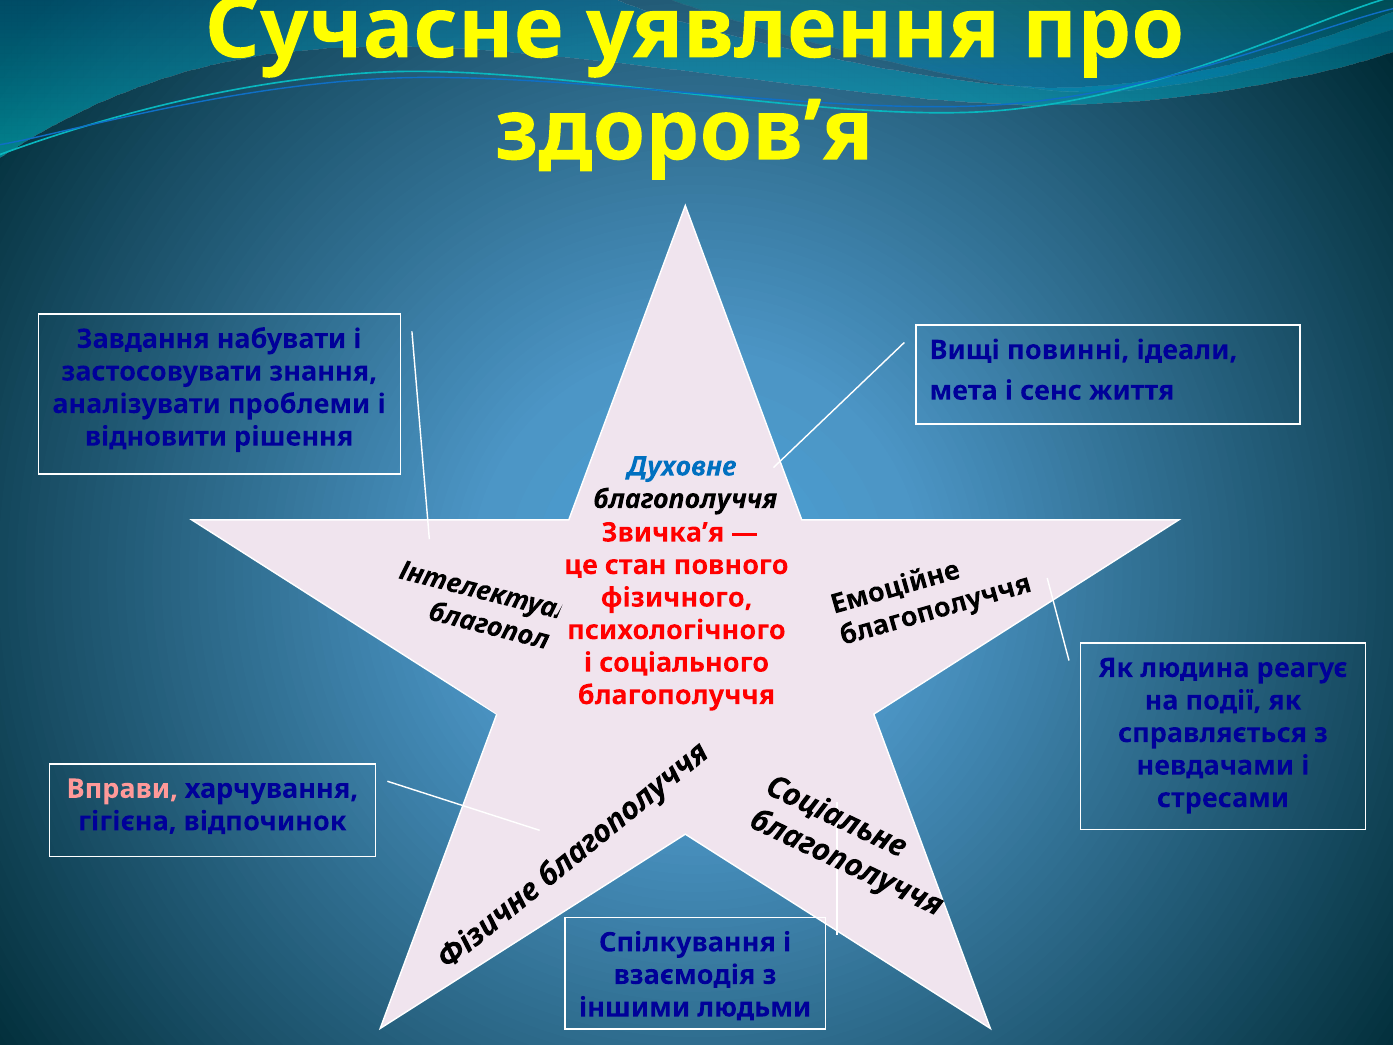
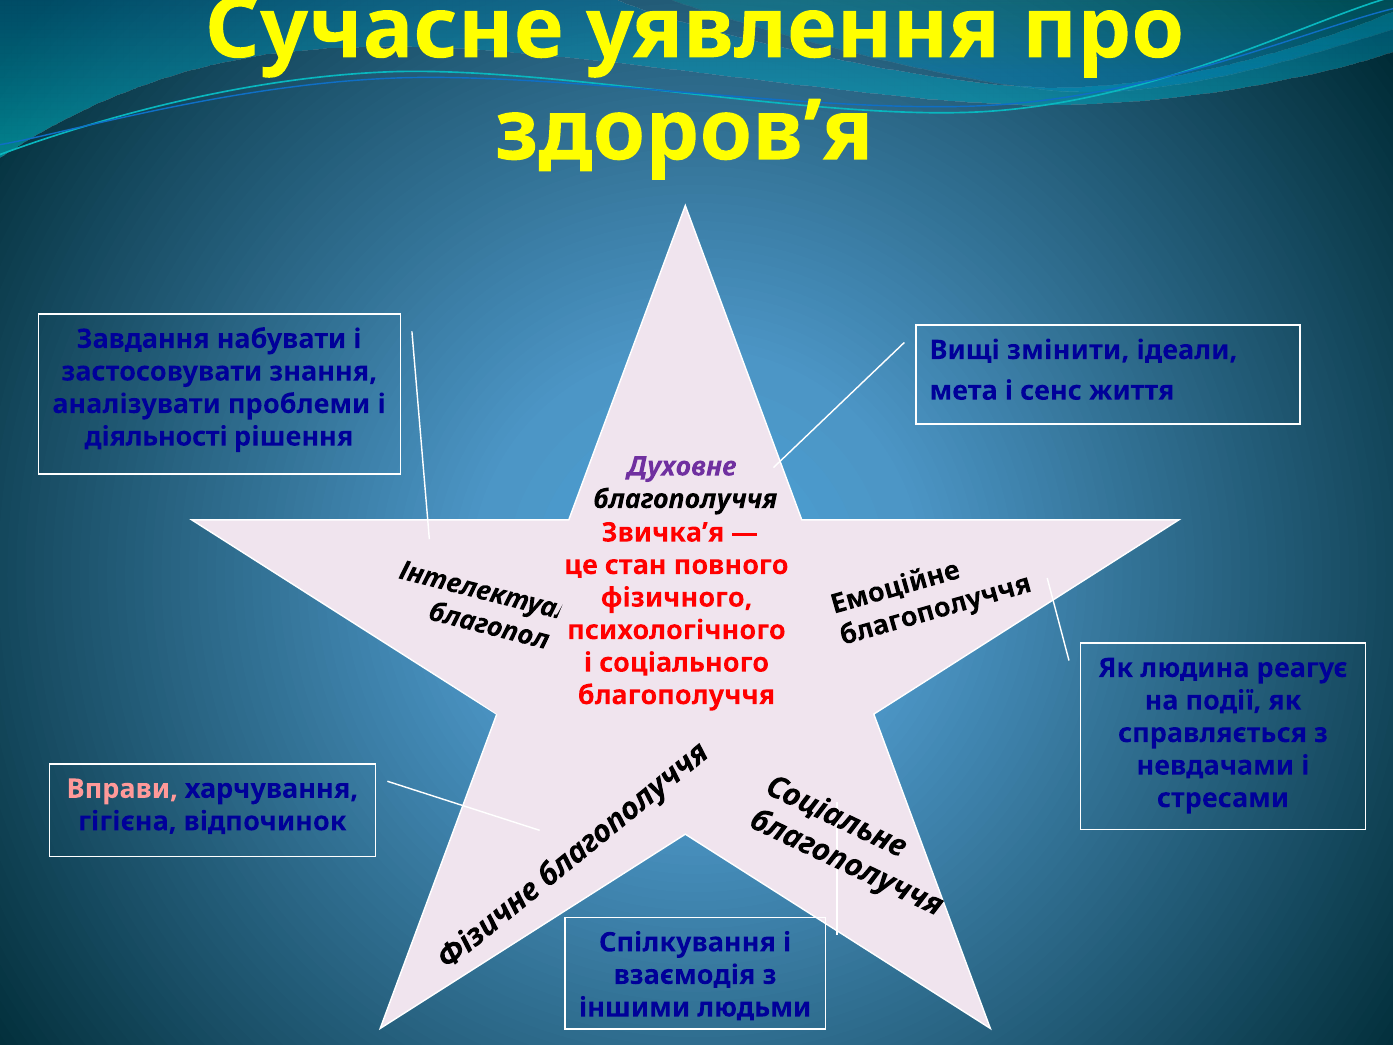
повинні: повинні -> змінити (1068, 350)
відновити: відновити -> діяльності (156, 437)
Духовне colour: blue -> purple (682, 466)
